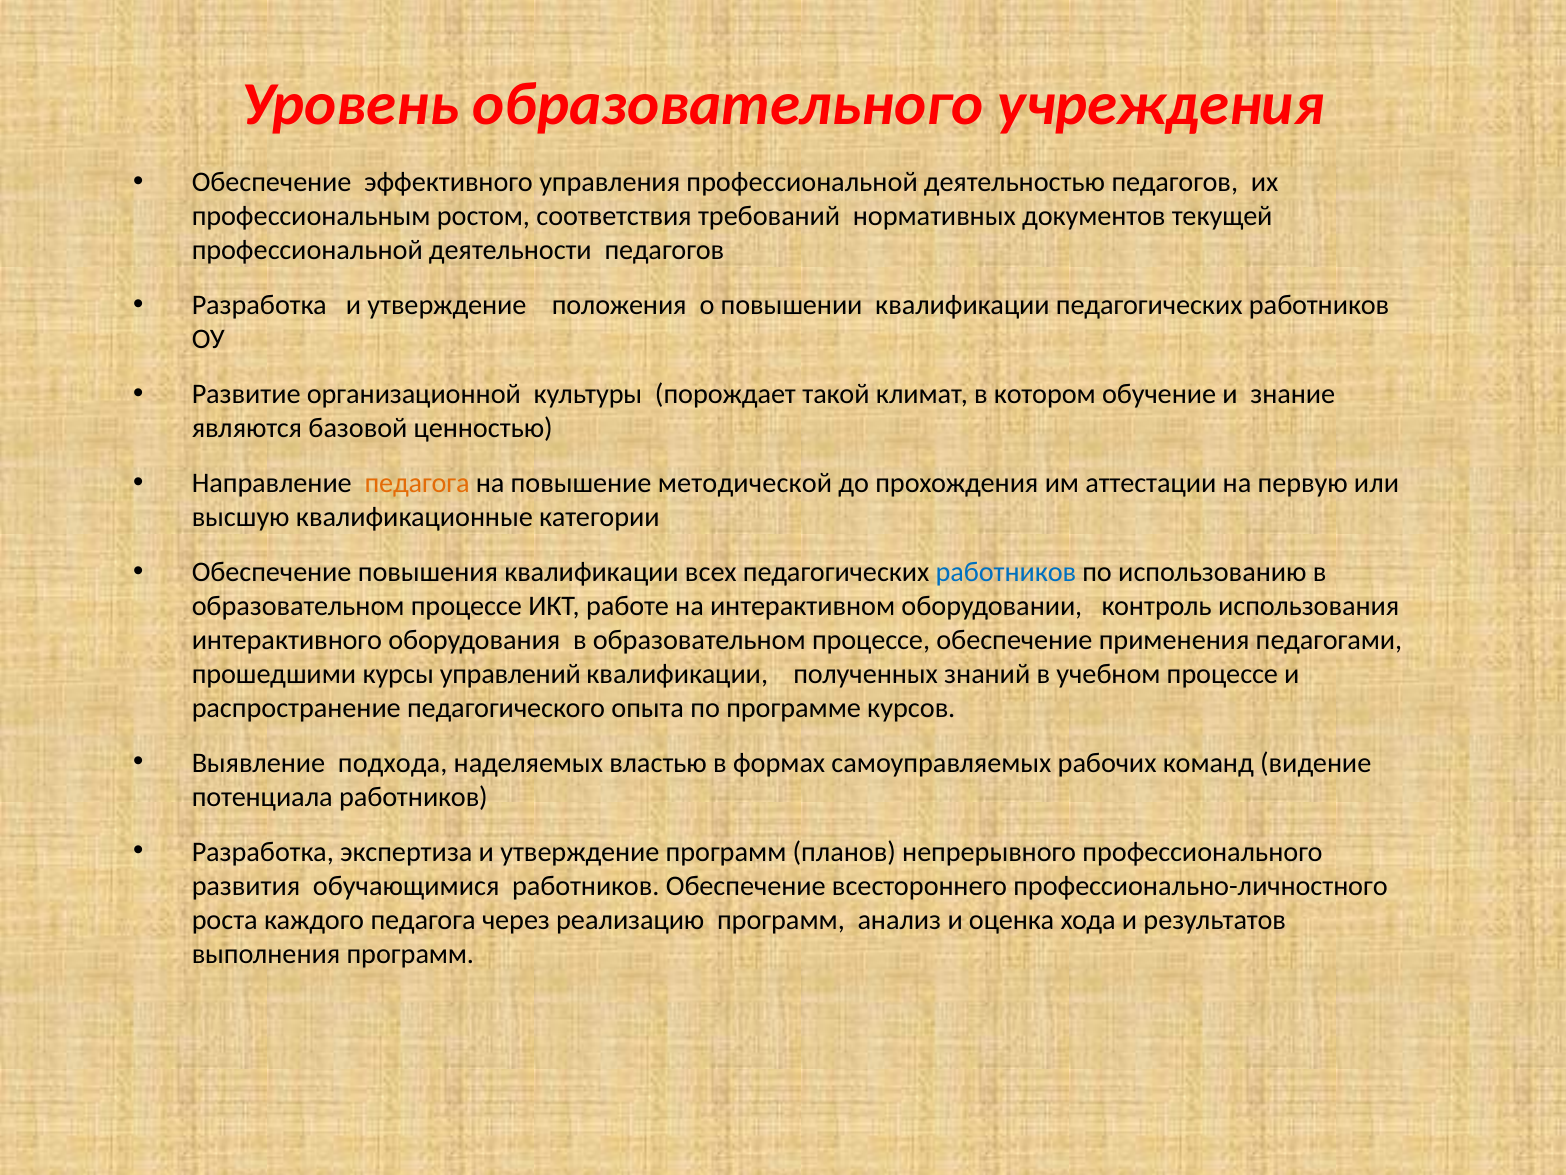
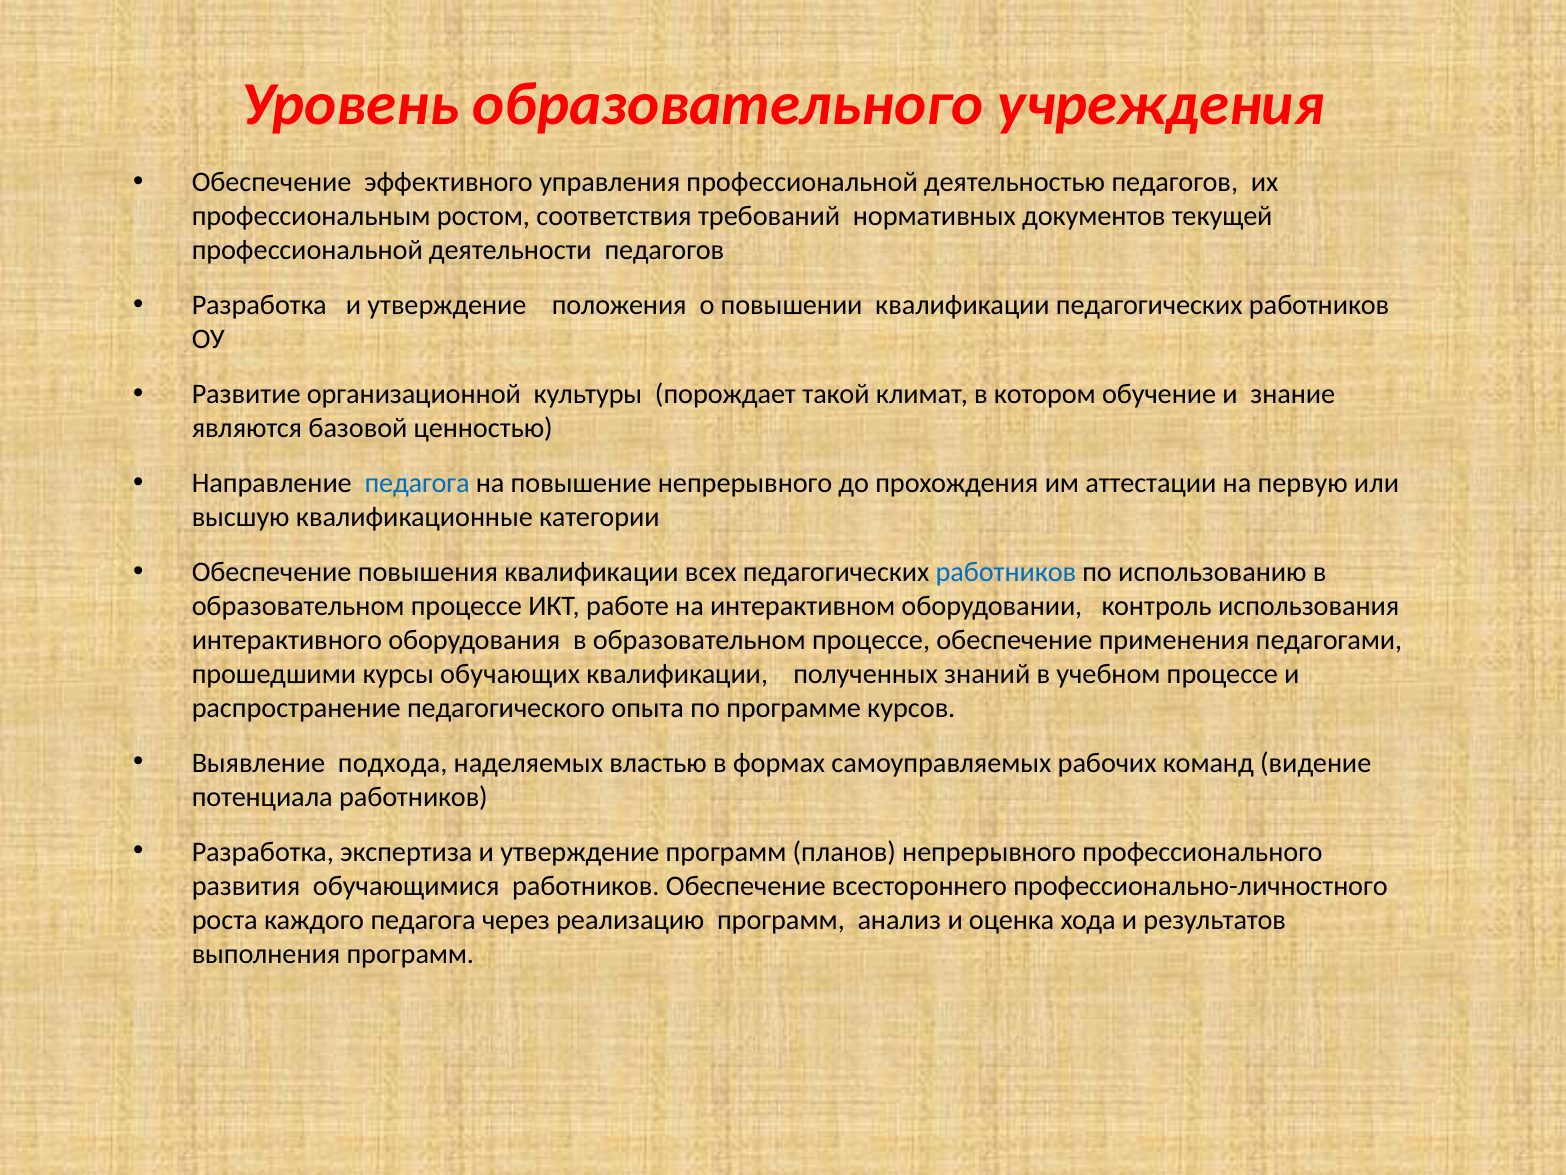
педагога colour: orange -> blue (417, 483)
повышение методической: методической -> непрерывного (745, 483)
управлений: управлений -> обучающих (510, 674)
